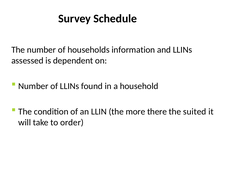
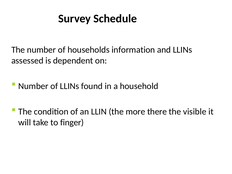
suited: suited -> visible (195, 112)
order: order -> finger (72, 122)
